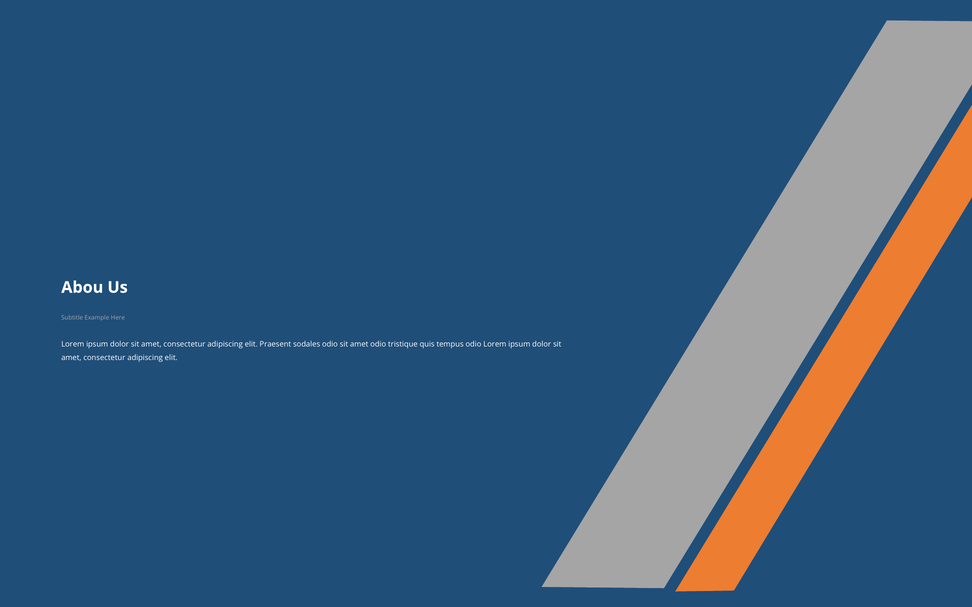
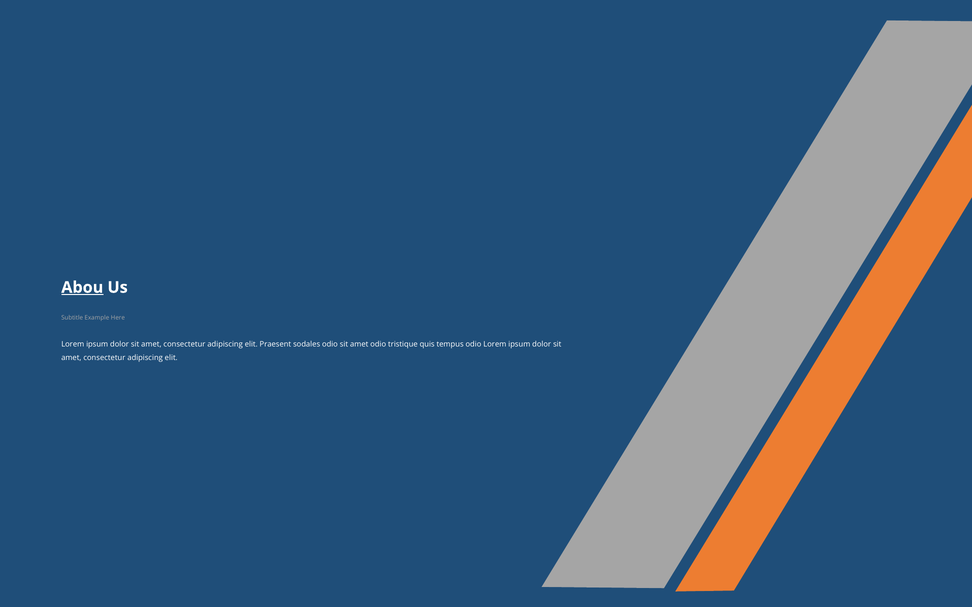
Abou underline: none -> present (82, 288)
